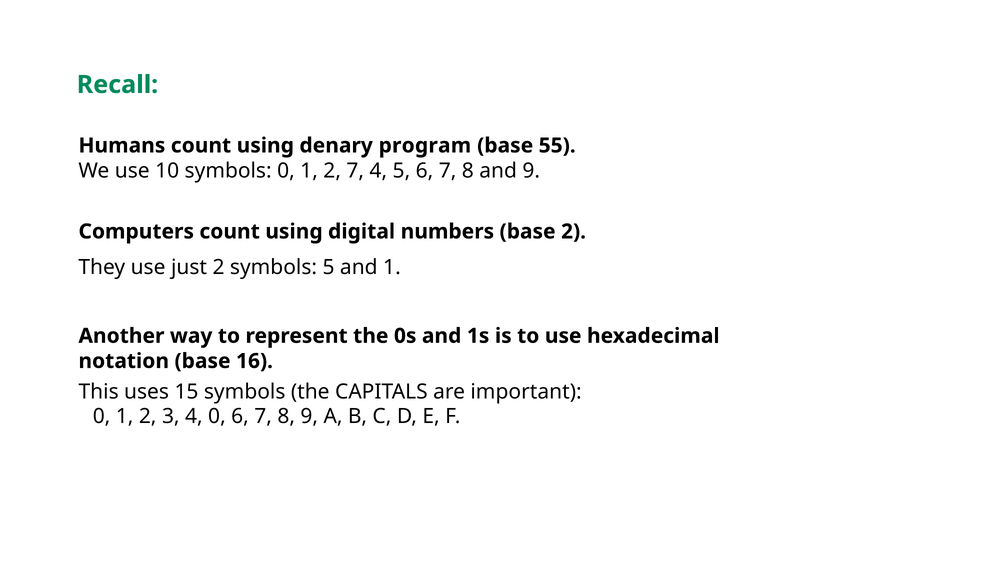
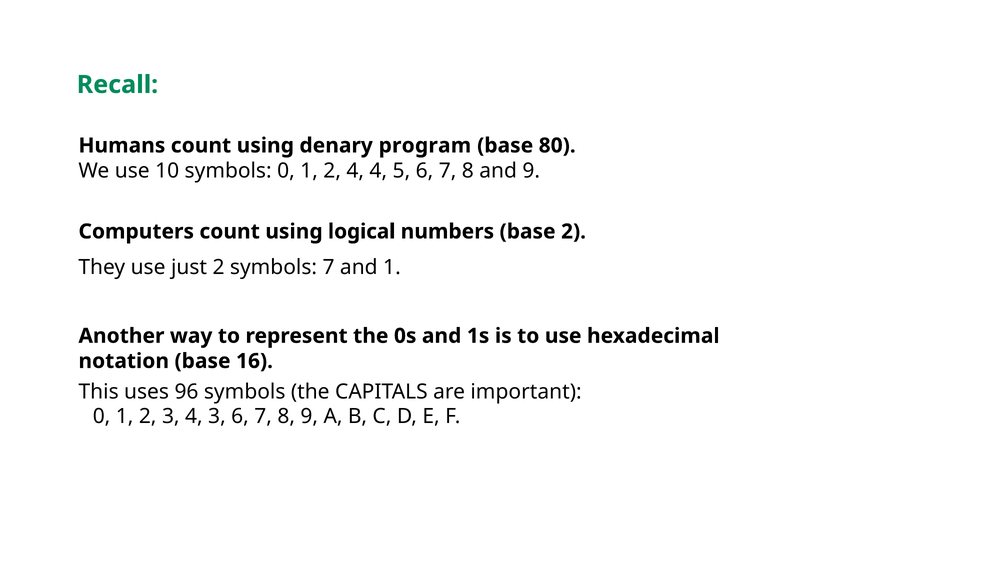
55: 55 -> 80 (557, 146)
2 7: 7 -> 4 (355, 171)
digital: digital -> logical (362, 231)
symbols 5: 5 -> 7 (329, 267)
15: 15 -> 96 (186, 392)
4 0: 0 -> 3 (217, 416)
